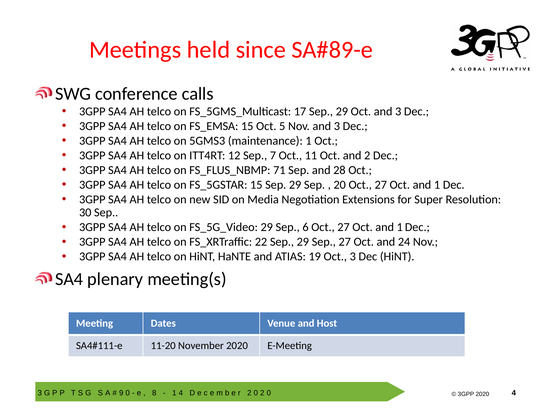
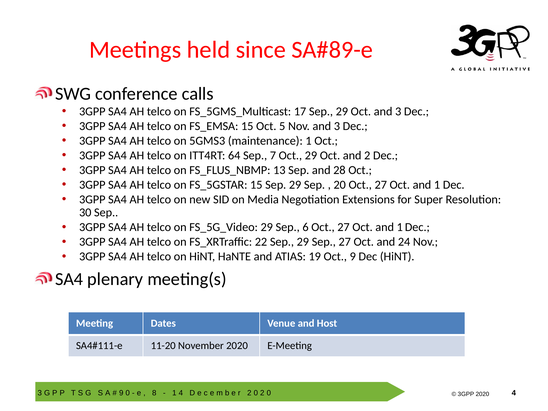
12: 12 -> 64 (234, 155)
Oct 11: 11 -> 29 (311, 155)
71: 71 -> 13 (279, 170)
Oct 3: 3 -> 9 (353, 257)
